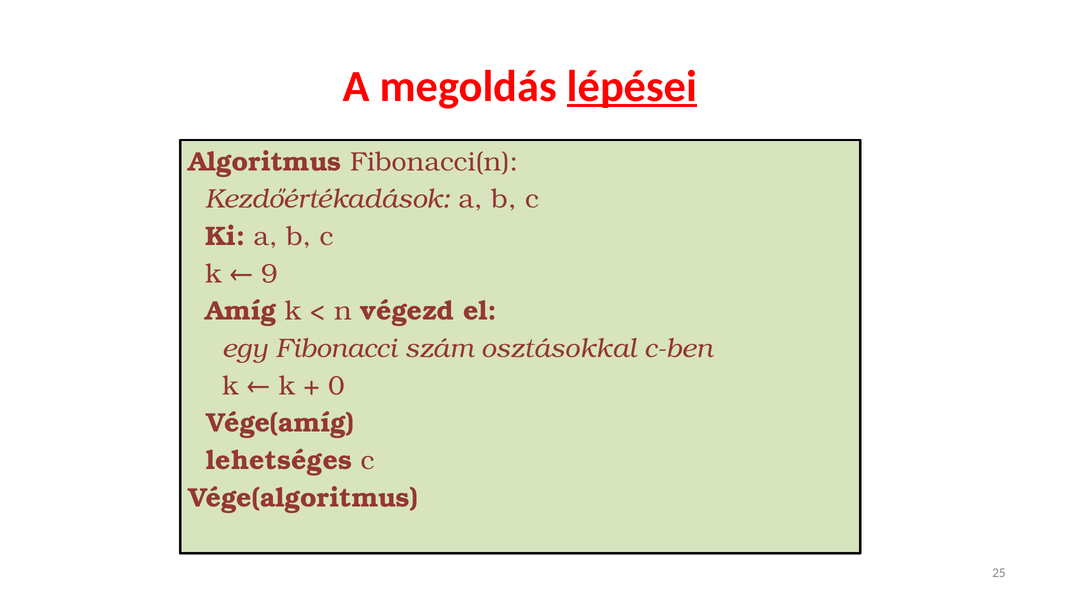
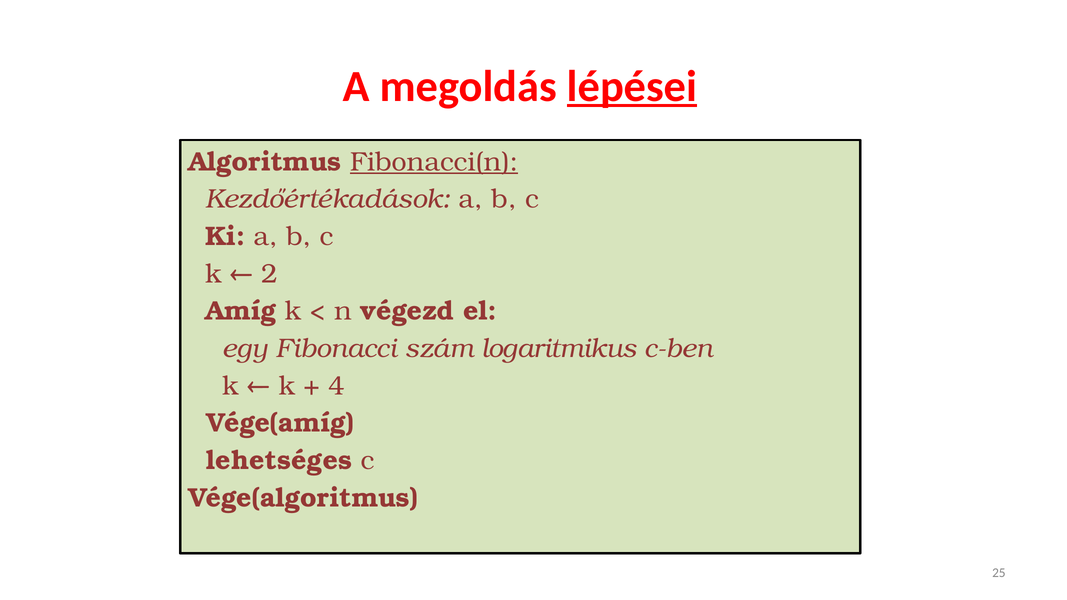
Fibonacci(n underline: none -> present (434, 162)
9: 9 -> 2 (270, 274)
osztásokkal: osztásokkal -> logaritmikus (559, 349)
0: 0 -> 4 (336, 386)
